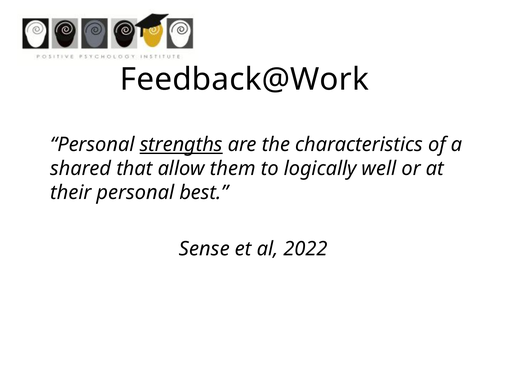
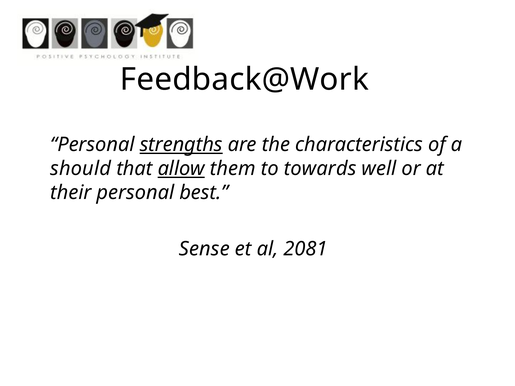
shared: shared -> should (81, 169)
allow underline: none -> present (181, 169)
logically: logically -> towards (320, 169)
2022: 2022 -> 2081 (306, 249)
